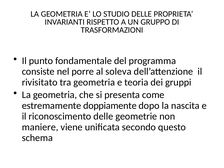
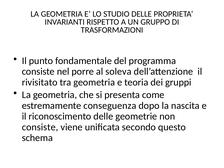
doppiamente: doppiamente -> conseguenza (110, 106)
maniere: maniere -> consiste (40, 127)
